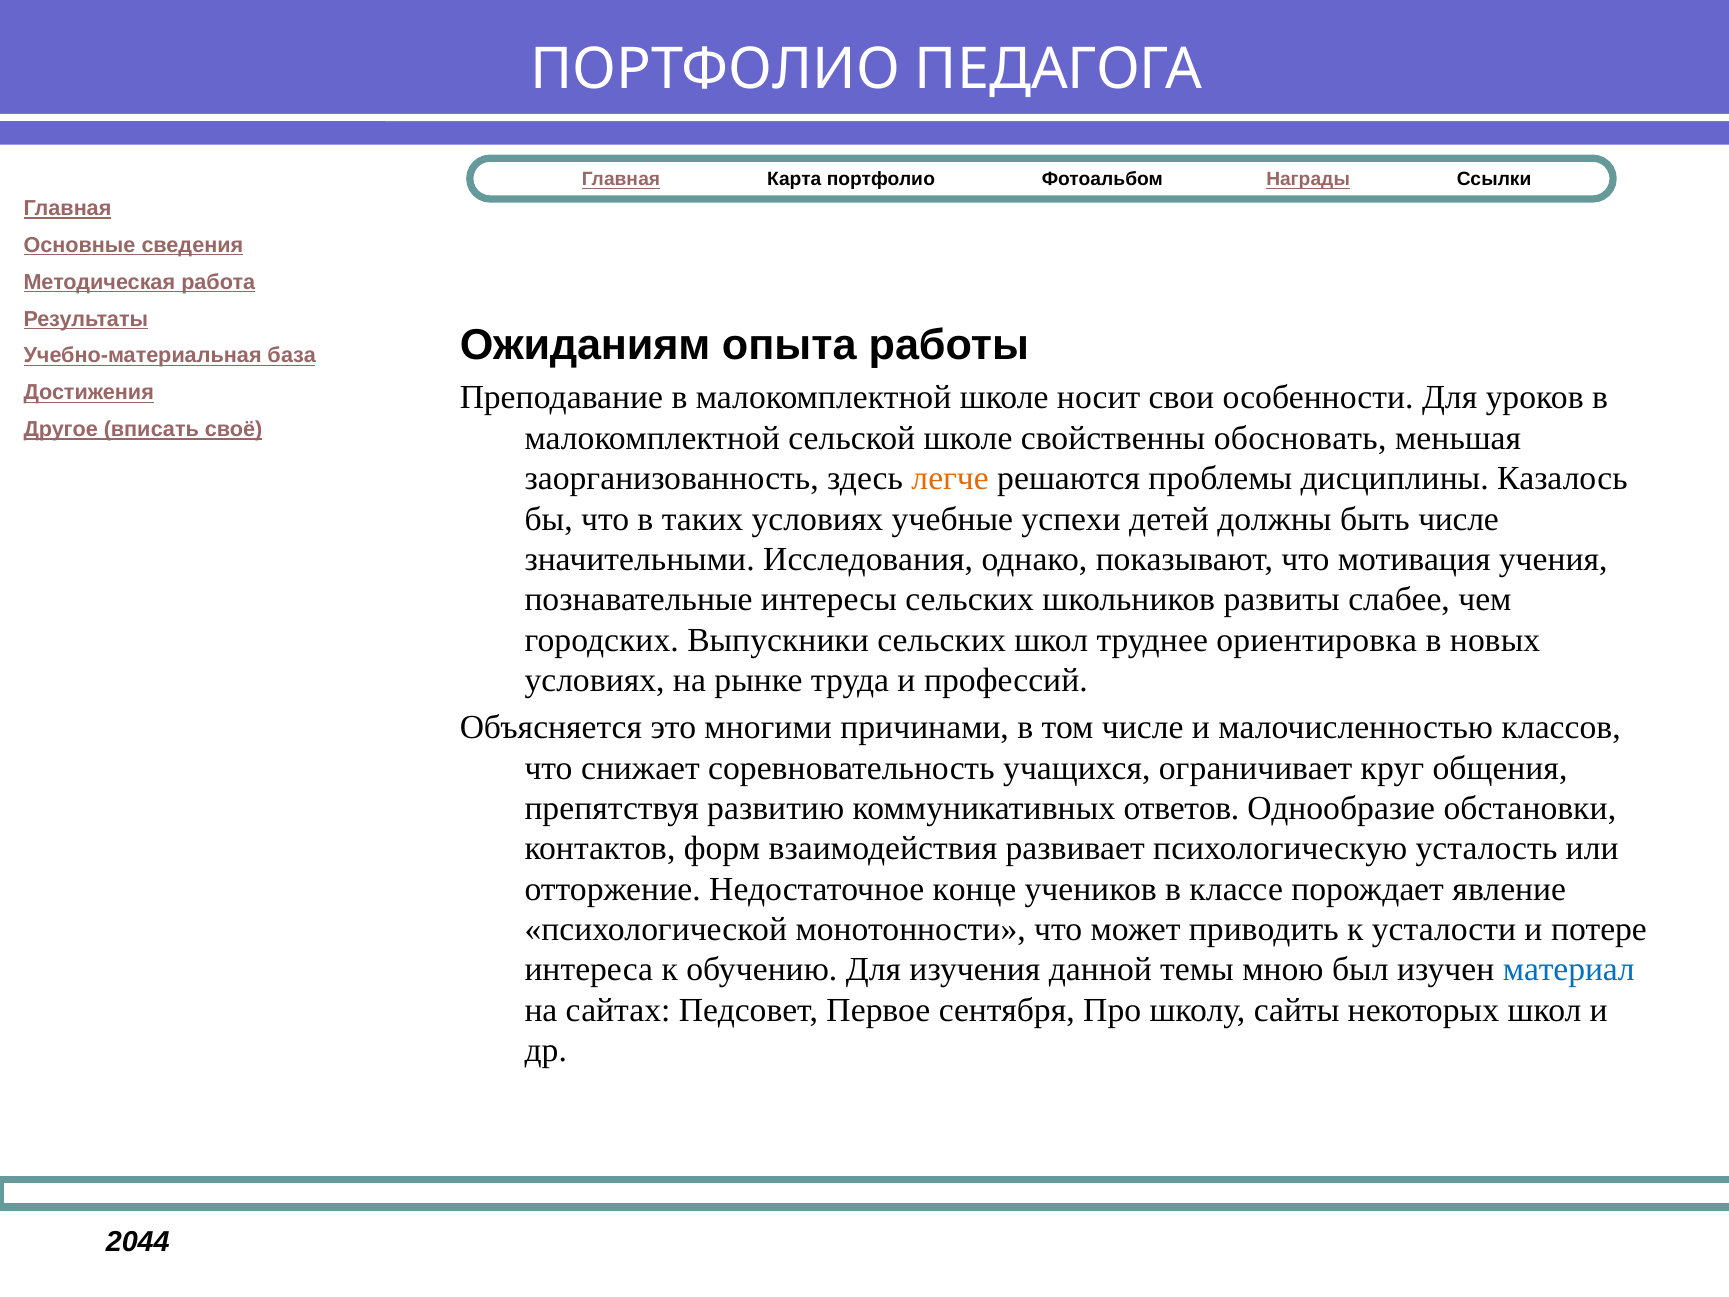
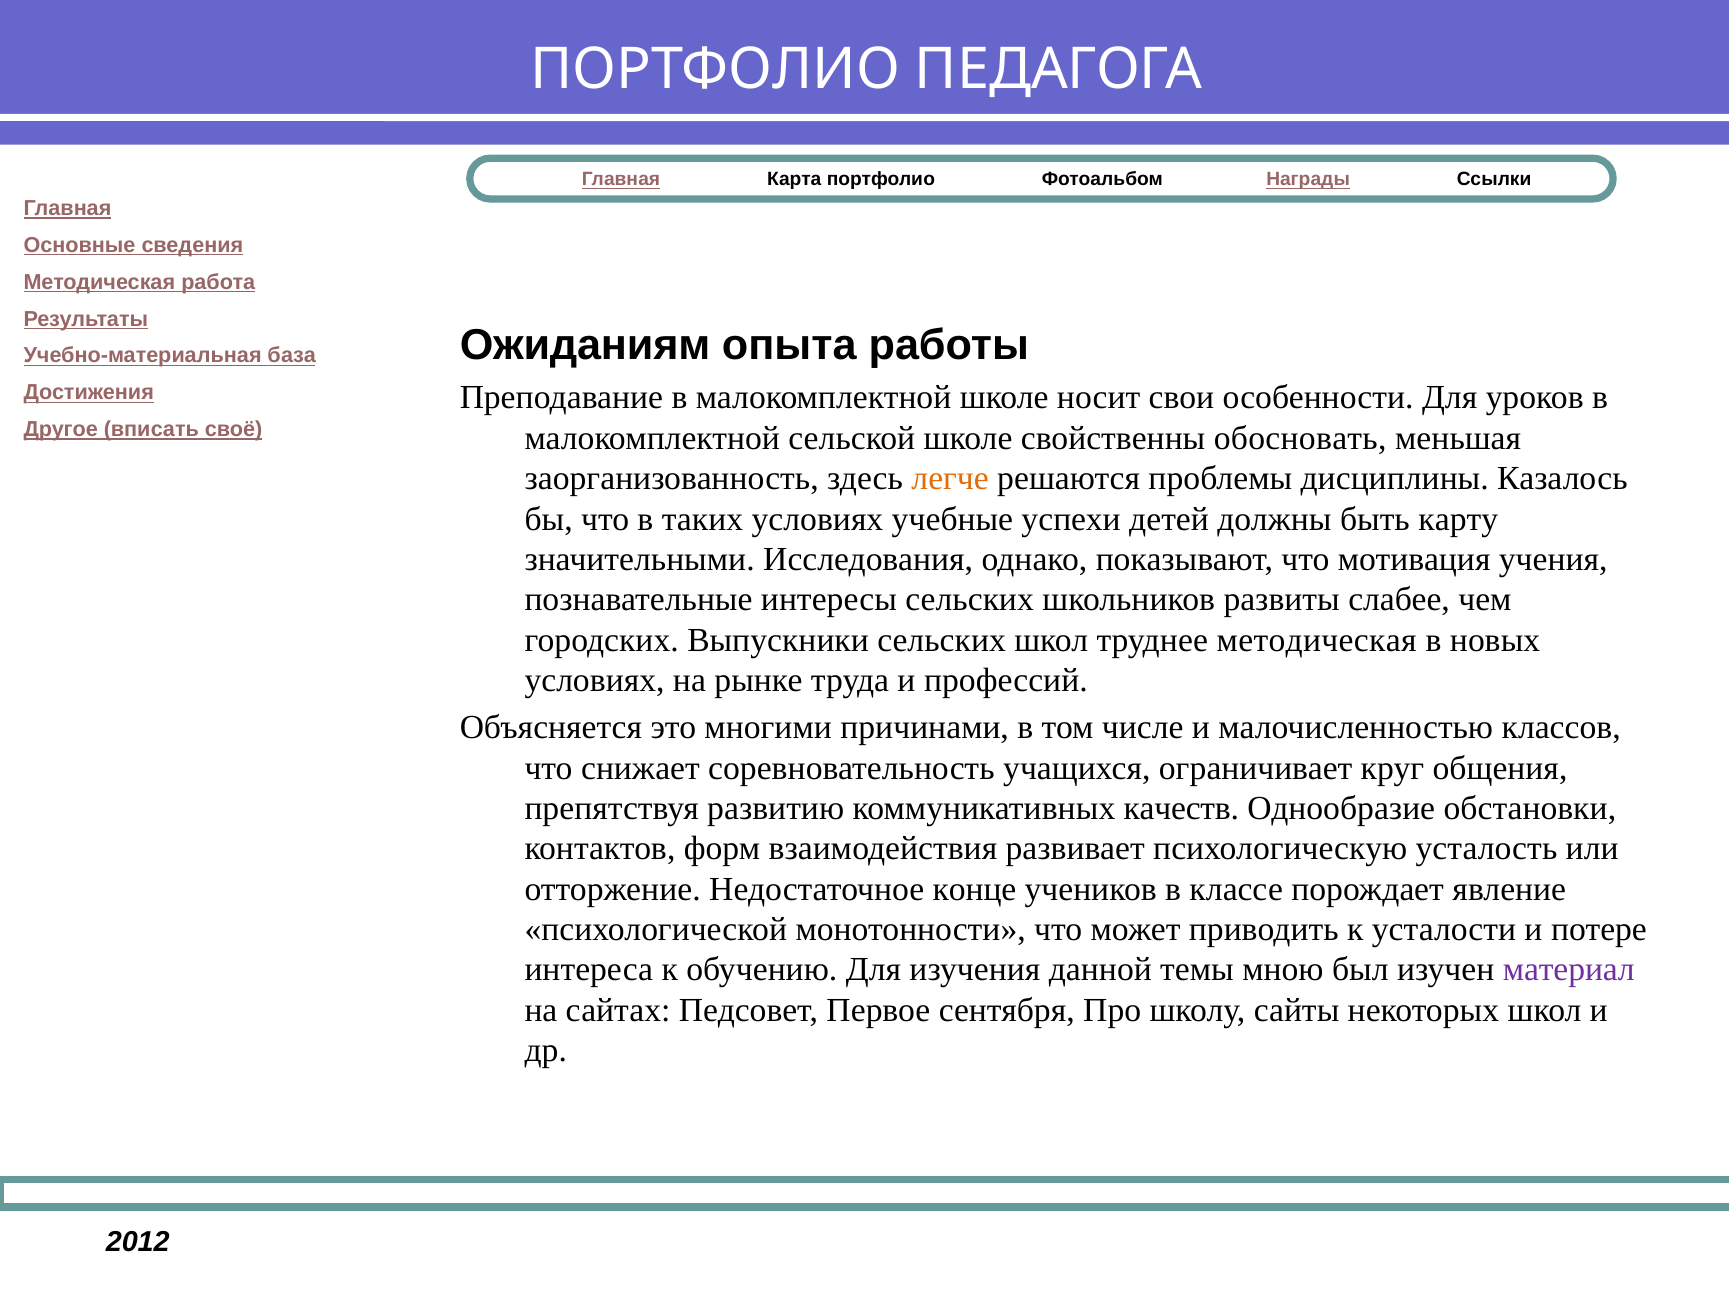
быть числе: числе -> карту (1458, 519)
труднее ориентировка: ориентировка -> методическая (1317, 640)
ответов: ответов -> качеств (1181, 808)
материал colour: blue -> purple (1569, 970)
2044: 2044 -> 2012 (138, 1242)
